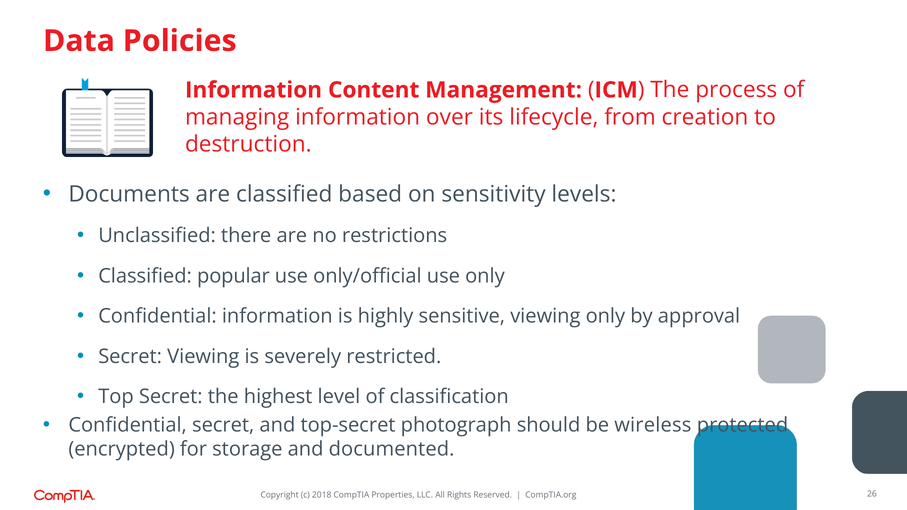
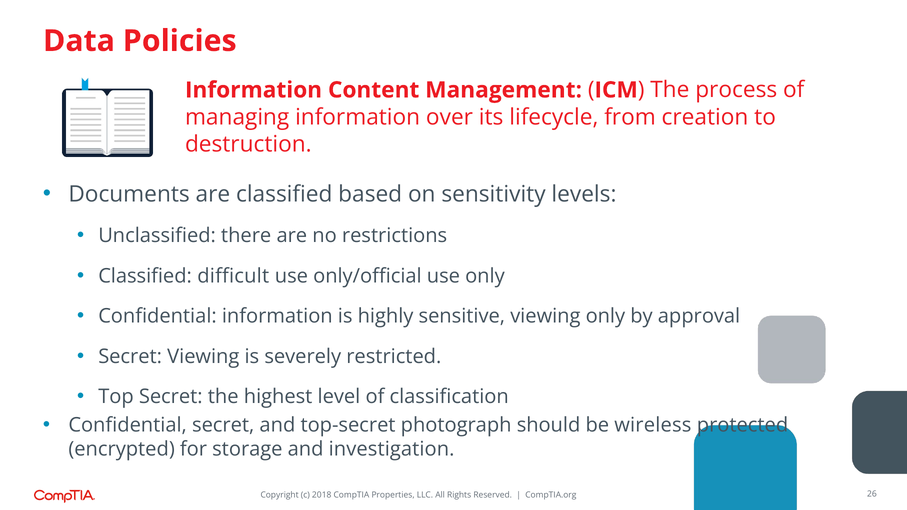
popular: popular -> difficult (233, 276)
documented: documented -> investigation (392, 449)
